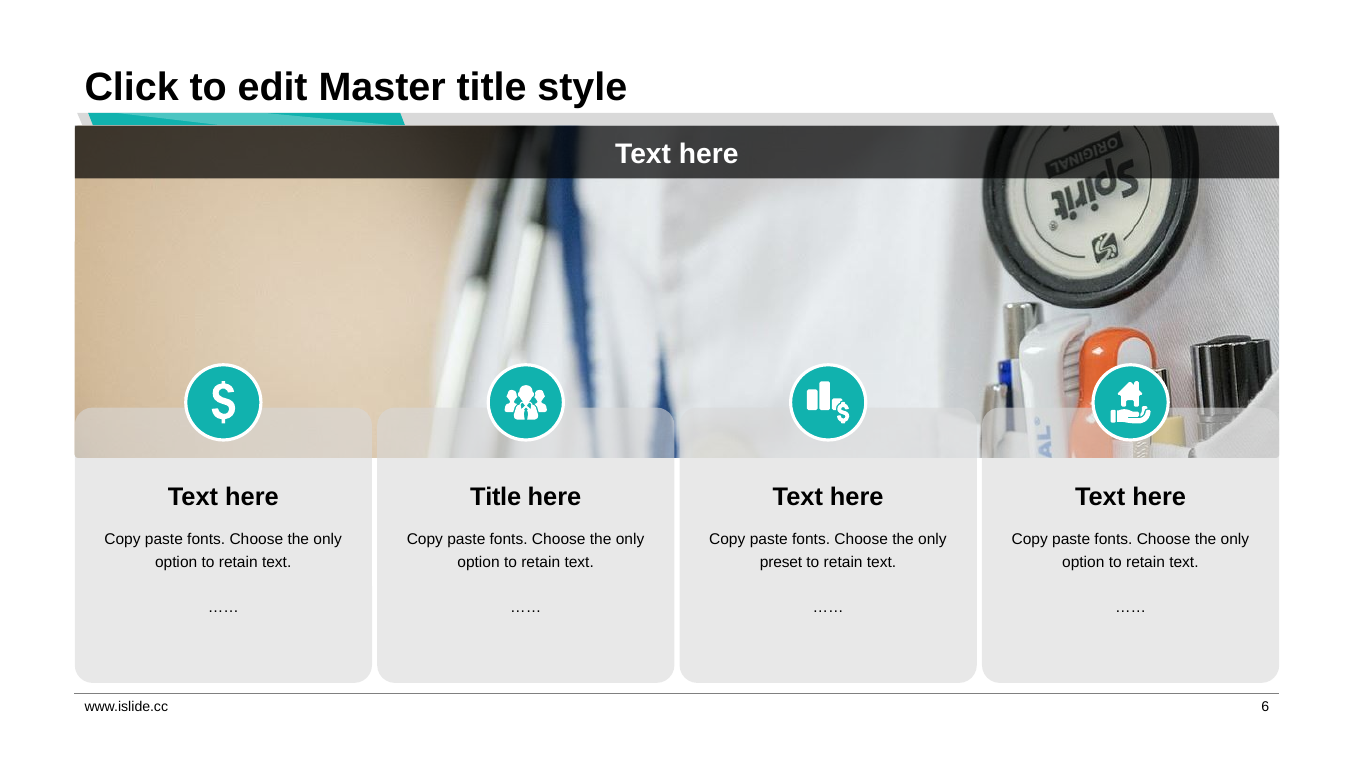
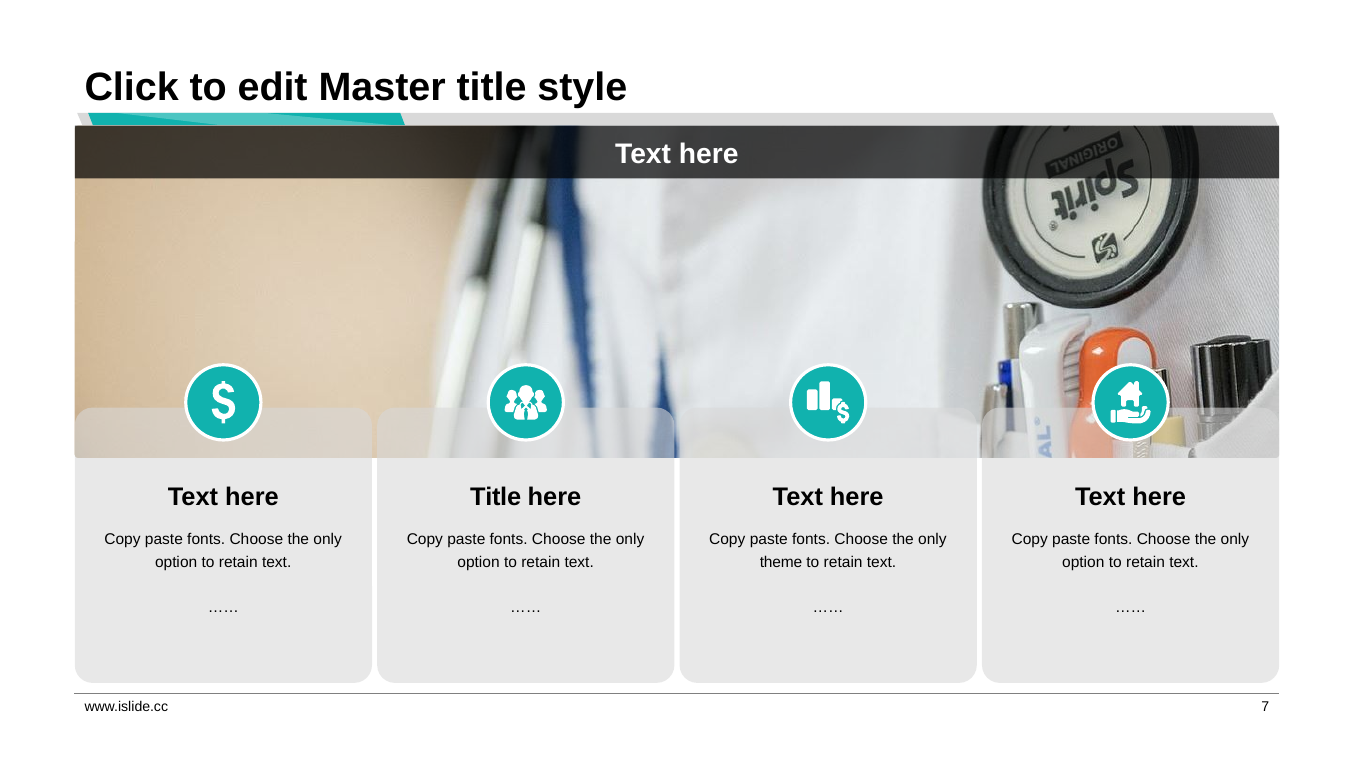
preset: preset -> theme (781, 562)
6: 6 -> 7 (1265, 707)
